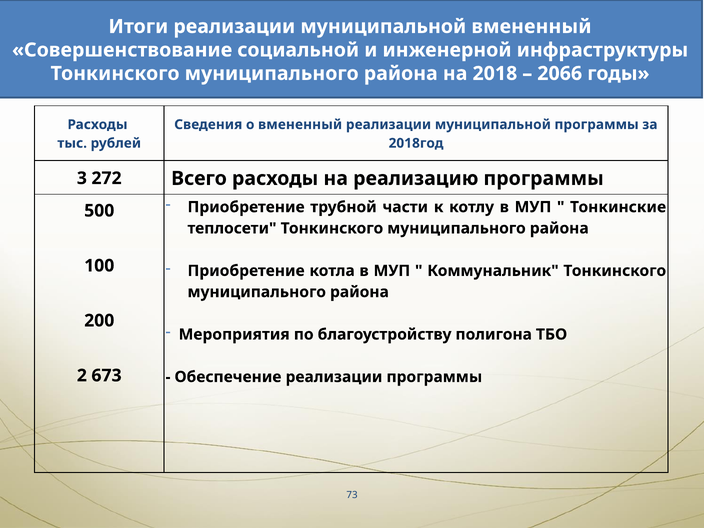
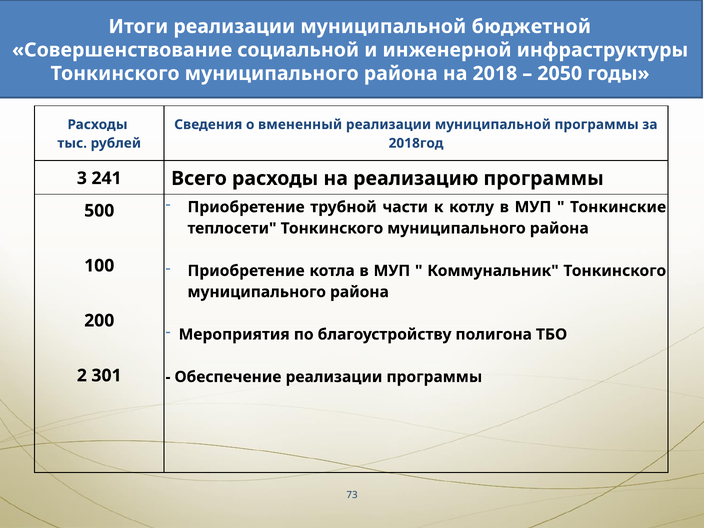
муниципальной вмененный: вмененный -> бюджетной (531, 27)
2066: 2066 -> 2050 (560, 74)
272: 272 -> 241 (107, 178)
673: 673 -> 301 (107, 376)
